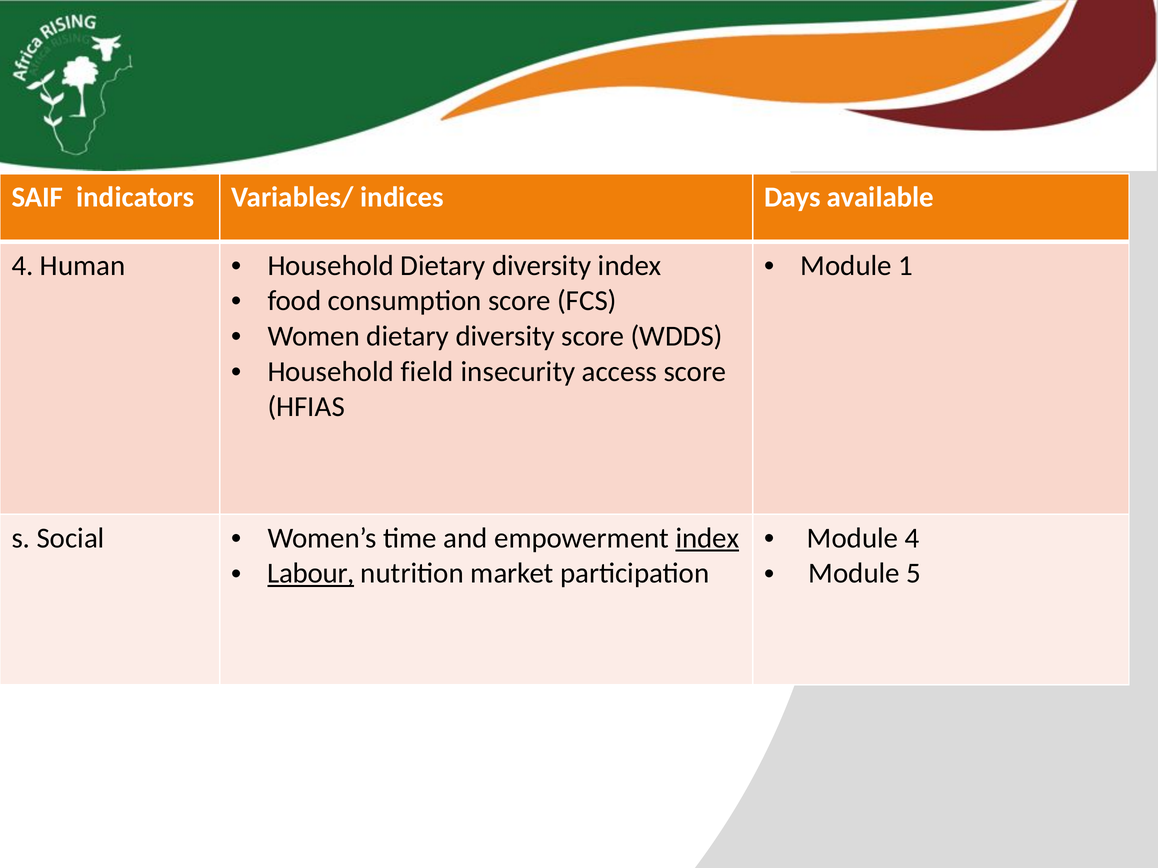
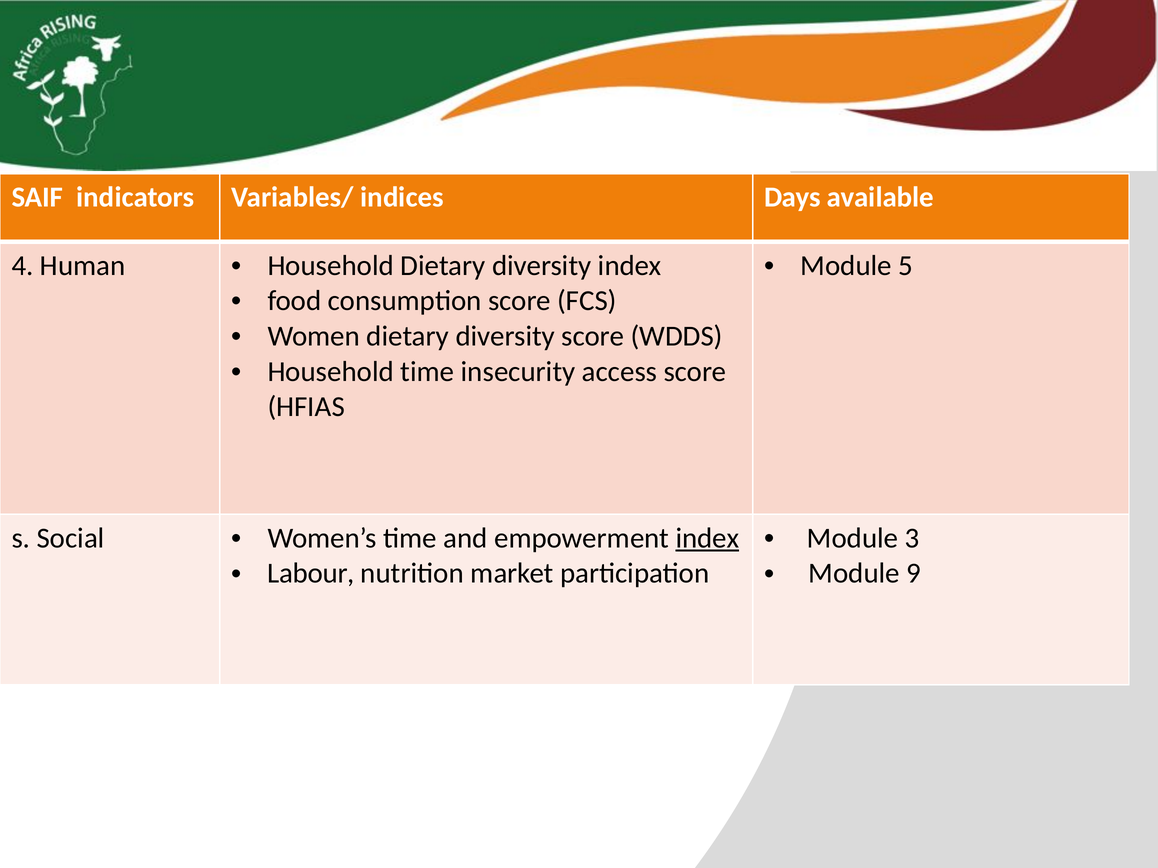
1: 1 -> 5 (906, 266)
Household field: field -> time (427, 372)
Module 4: 4 -> 3 (912, 538)
Labour underline: present -> none (311, 574)
5: 5 -> 9 (914, 574)
